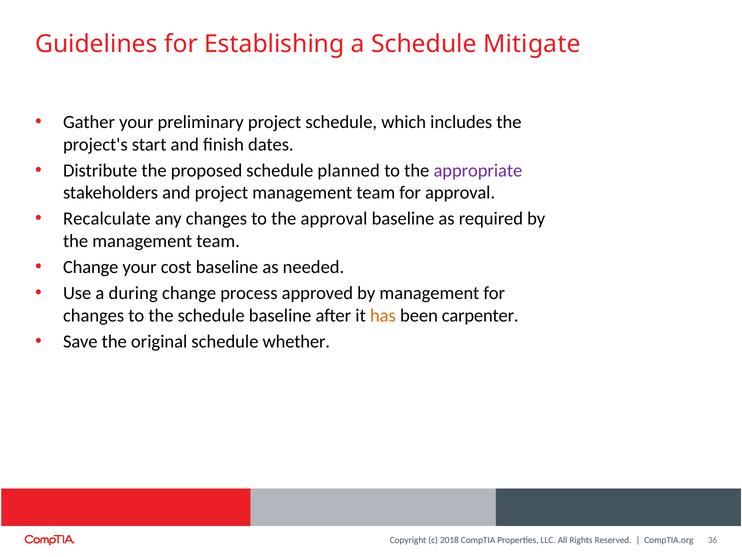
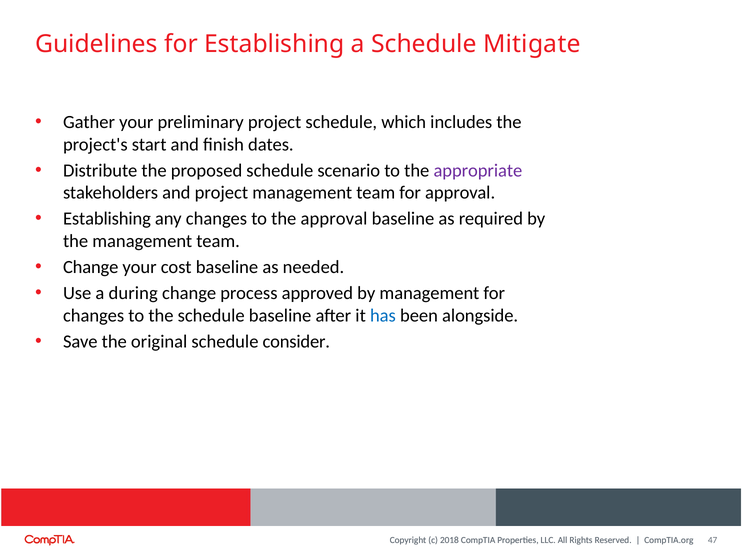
planned: planned -> scenario (349, 170)
Recalculate: Recalculate -> Establishing (107, 219)
has colour: orange -> blue (383, 315)
carpenter: carpenter -> alongside (480, 315)
whether: whether -> consider (296, 341)
36: 36 -> 47 (713, 540)
